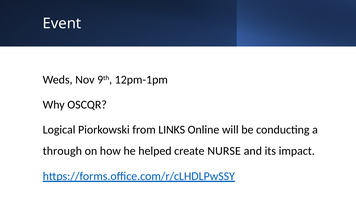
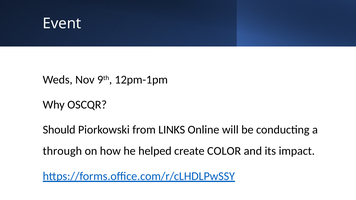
Logical: Logical -> Should (59, 130)
NURSE: NURSE -> COLOR (224, 151)
